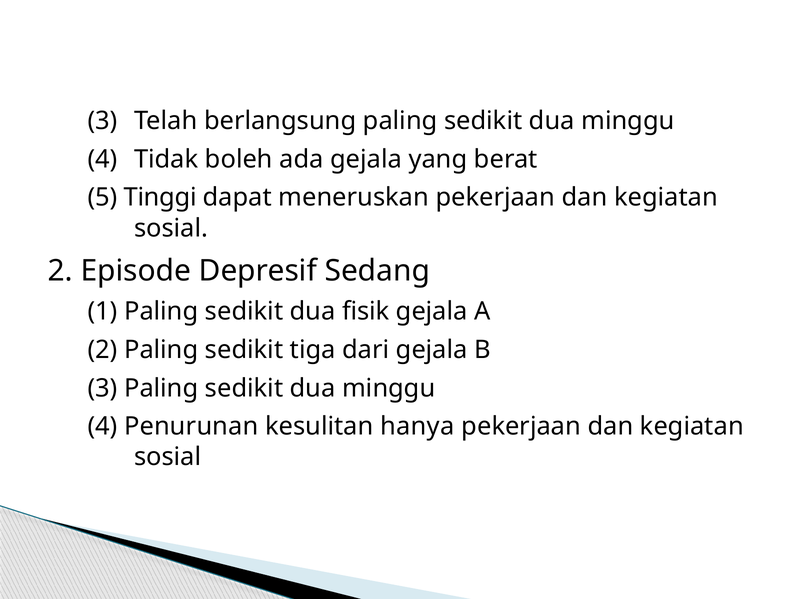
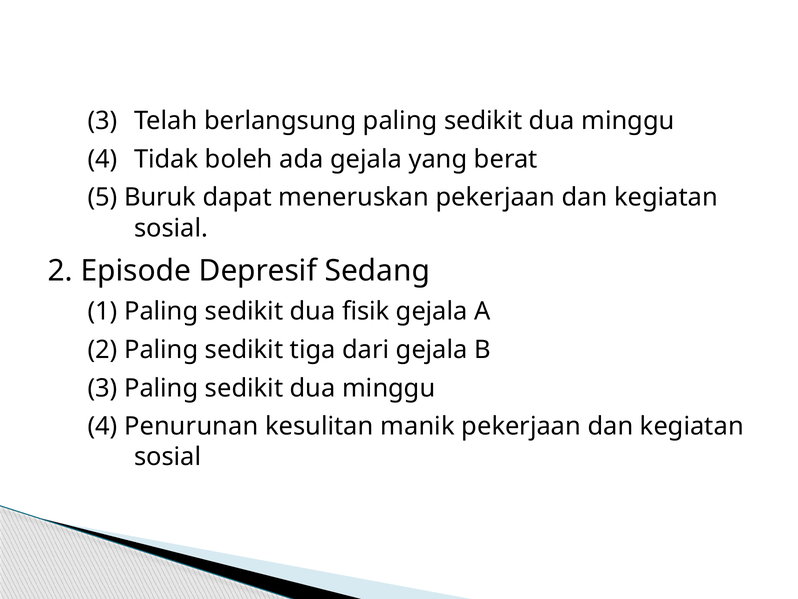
Tinggi: Tinggi -> Buruk (160, 197)
hanya: hanya -> manik (418, 426)
